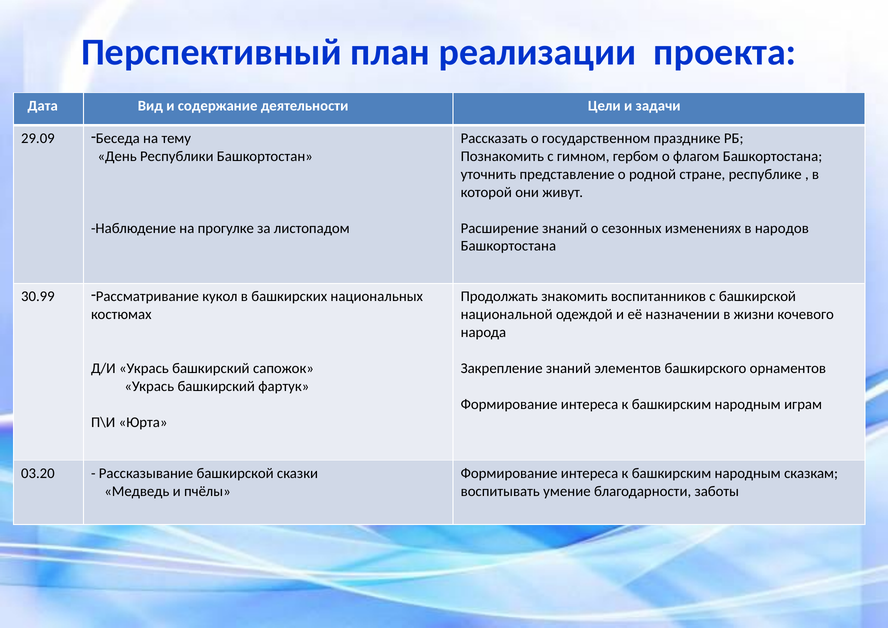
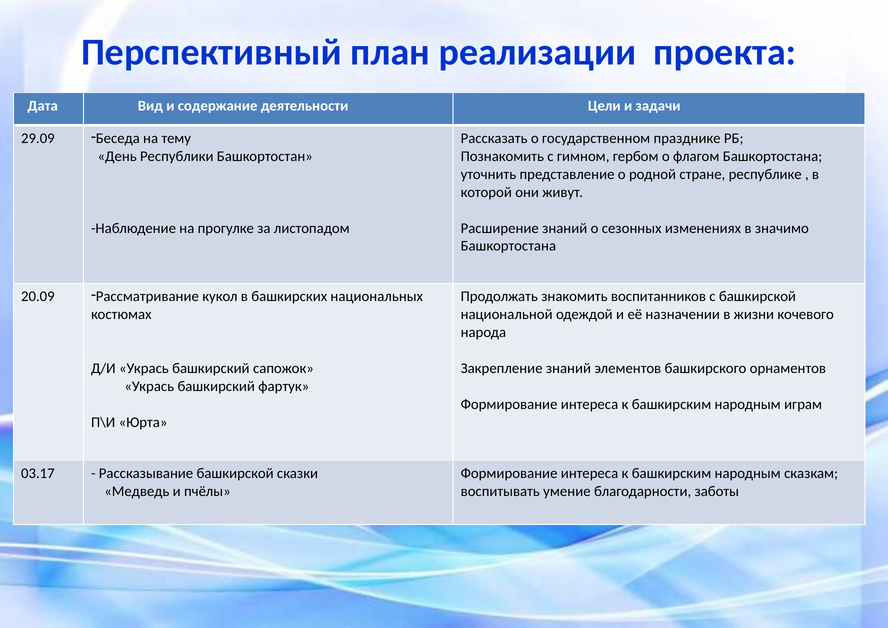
народов: народов -> значимо (782, 228)
30.99: 30.99 -> 20.09 (38, 296)
03.20: 03.20 -> 03.17 (38, 473)
